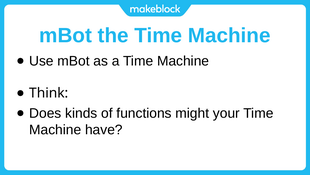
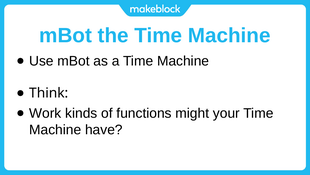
Does: Does -> Work (45, 113)
